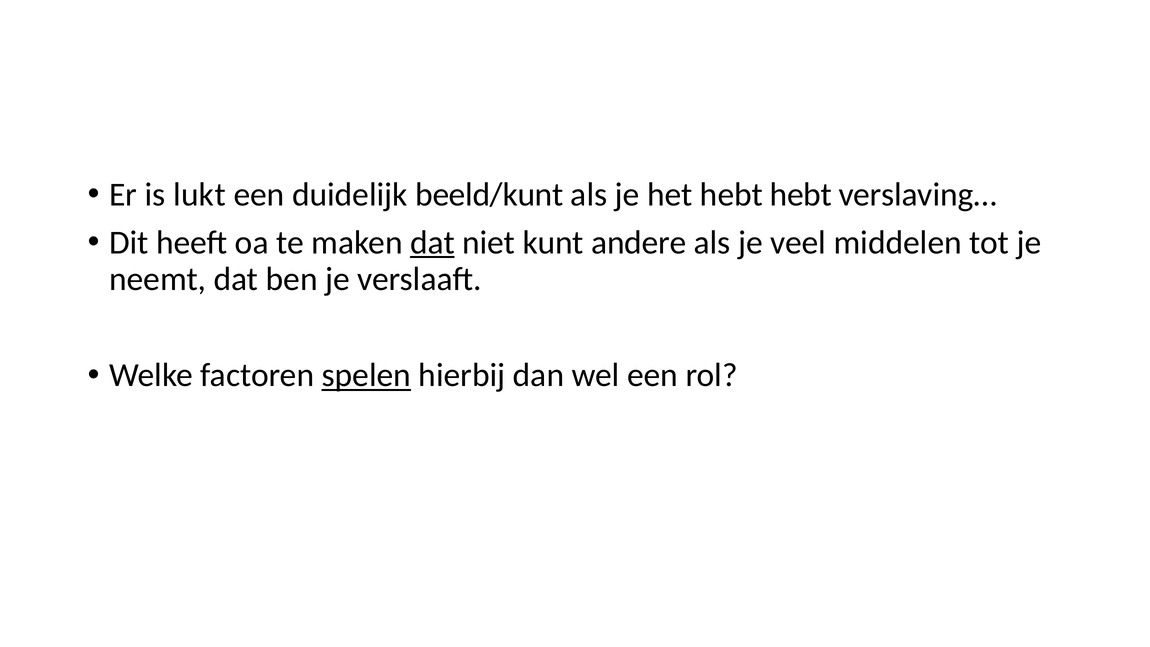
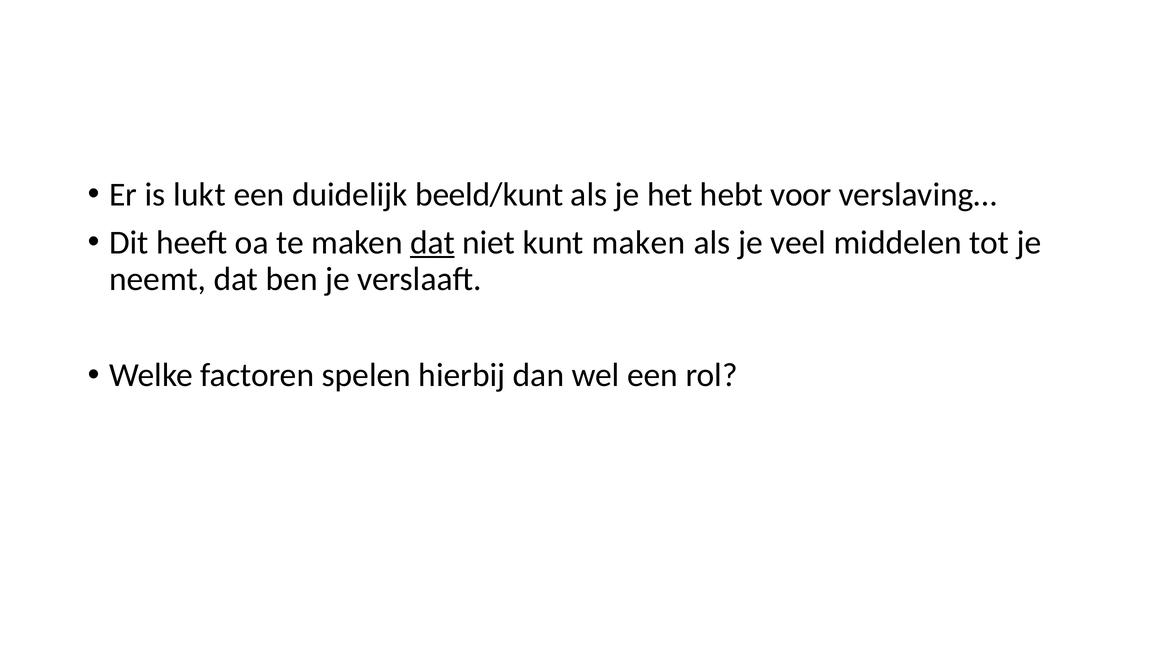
hebt hebt: hebt -> voor (801, 194)
kunt andere: andere -> maken (638, 243)
spelen underline: present -> none (366, 375)
